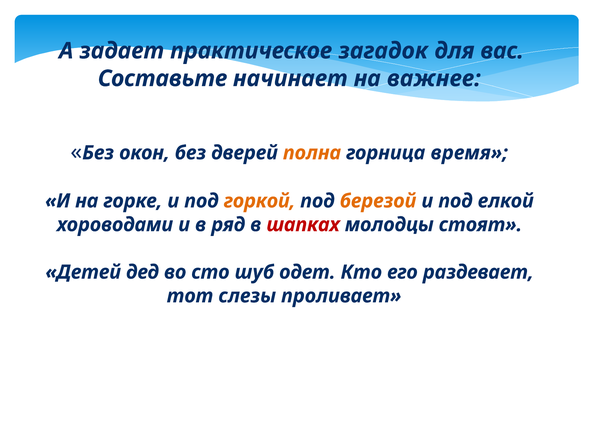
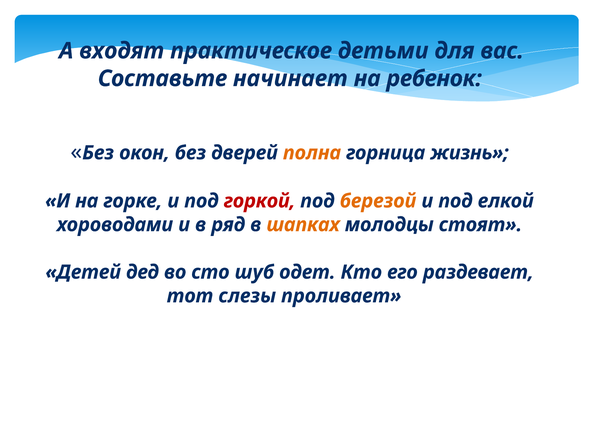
задает: задает -> входят (122, 51)
загадок: загадок -> детьми (383, 51)
важнее: важнее -> ребенок (434, 78)
время: время -> жизнь (470, 153)
горкой colour: orange -> red (260, 201)
шапках colour: red -> orange (303, 225)
